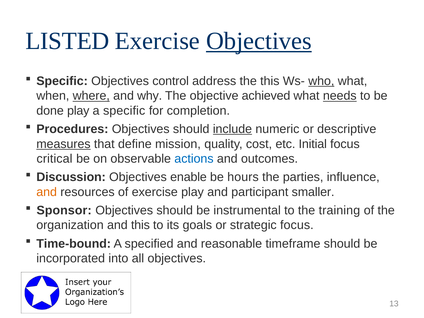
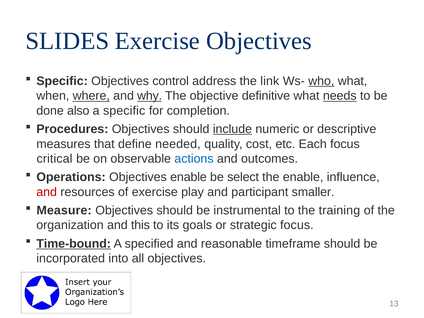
LISTED: LISTED -> SLIDES (67, 41)
Objectives underline: present -> none (259, 41)
the this: this -> link (270, 81)
why underline: none -> present (150, 96)
achieved: achieved -> definitive (266, 96)
done play: play -> also (78, 111)
measures underline: present -> none (63, 144)
mission: mission -> needed (178, 144)
Initial: Initial -> Each (313, 144)
Discussion: Discussion -> Operations (71, 177)
hours: hours -> select (243, 177)
the parties: parties -> enable (303, 177)
and colour: orange -> red (47, 192)
Sponsor: Sponsor -> Measure (64, 210)
Time-bound underline: none -> present (74, 244)
